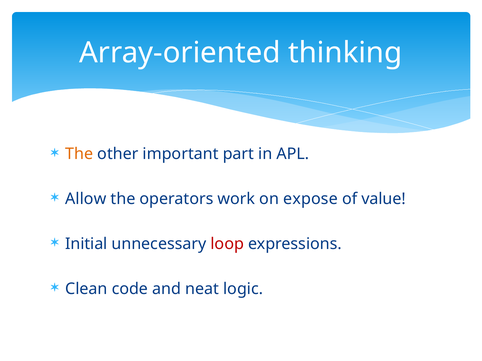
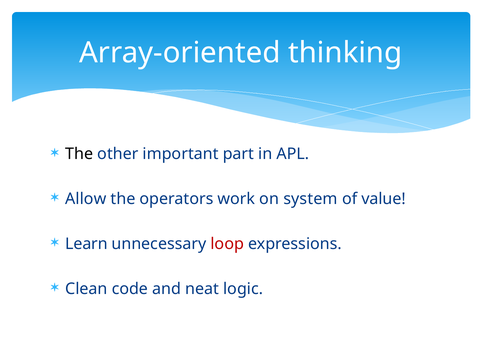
The colour: orange -> black (79, 154)
expose: expose -> system (310, 199)
Initial: Initial -> Learn (86, 244)
